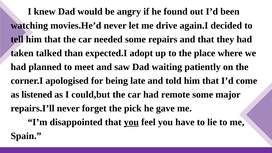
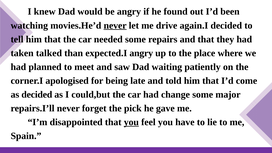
never underline: none -> present (115, 25)
expected.I adopt: adopt -> angry (141, 53)
as listened: listened -> decided (37, 95)
remote: remote -> change (175, 95)
